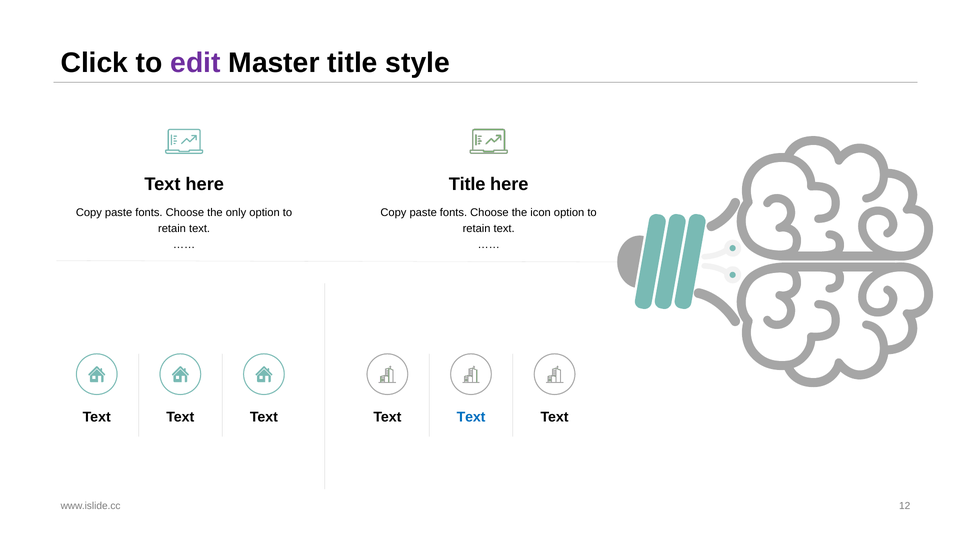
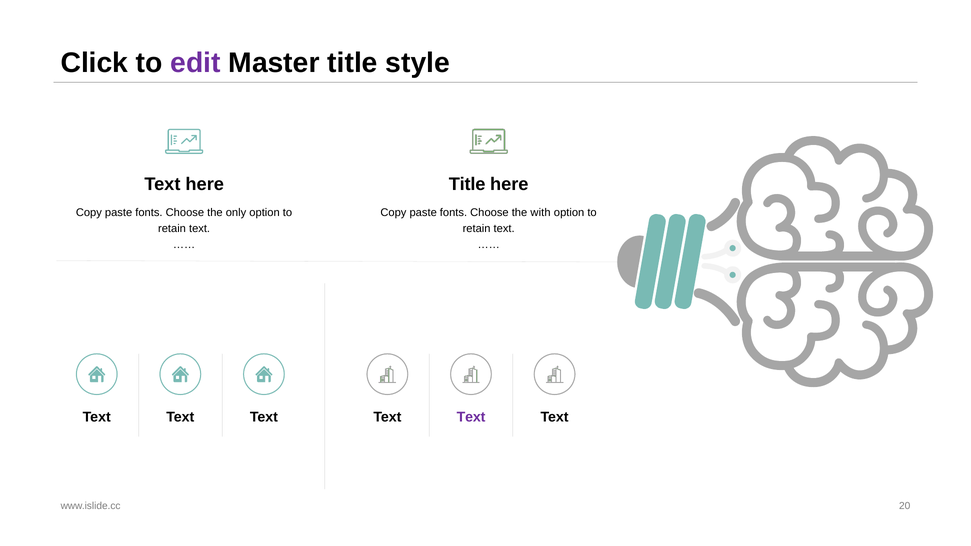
icon: icon -> with (541, 213)
Text colour: blue -> purple (471, 417)
12: 12 -> 20 (905, 506)
